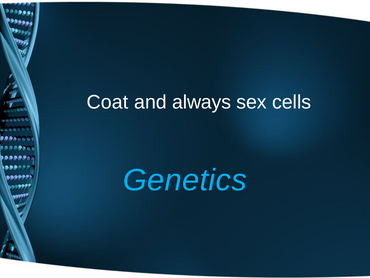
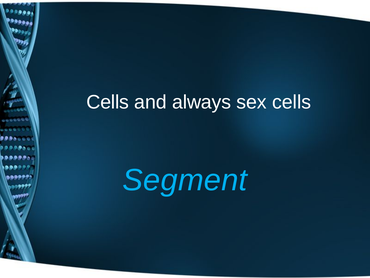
Coat: Coat -> Cells (108, 102)
Genetics: Genetics -> Segment (185, 180)
